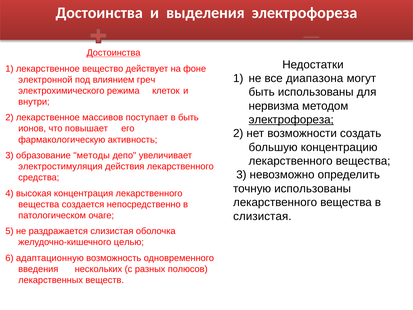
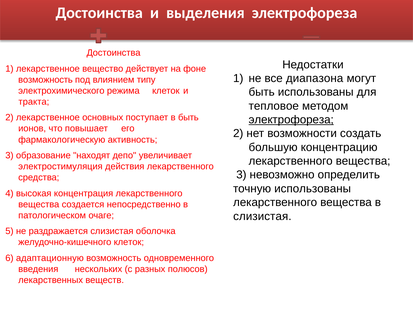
Достоинства underline: present -> none (114, 53)
электронной: электронной -> возможность (45, 80)
греч: греч -> типу (146, 80)
внутри: внутри -> тракта (34, 102)
нервизма: нервизма -> тепловое (274, 106)
массивов: массивов -> основных (103, 118)
методы: методы -> находят (92, 155)
желудочно-кишечного целью: целью -> клеток (129, 242)
